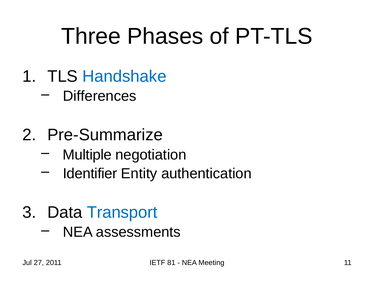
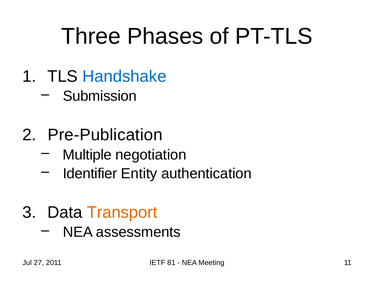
Differences: Differences -> Submission (100, 96)
Pre-Summarize: Pre-Summarize -> Pre-Publication (105, 135)
Transport colour: blue -> orange (122, 212)
